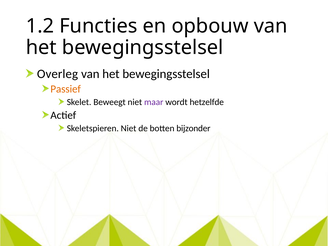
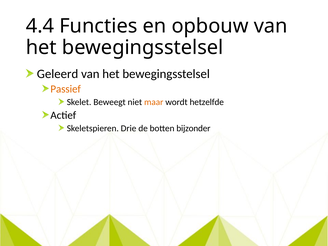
1.2: 1.2 -> 4.4 (40, 26)
Overleg: Overleg -> Geleerd (58, 74)
maar colour: purple -> orange (154, 102)
Skeletspieren Niet: Niet -> Drie (129, 128)
